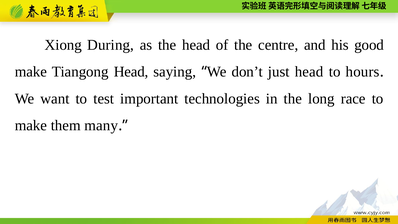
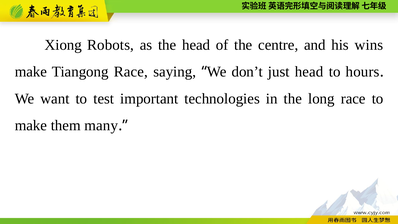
During: During -> Robots (111, 45)
good: good -> wins (369, 45)
Tiangong Head: Head -> Race (131, 72)
